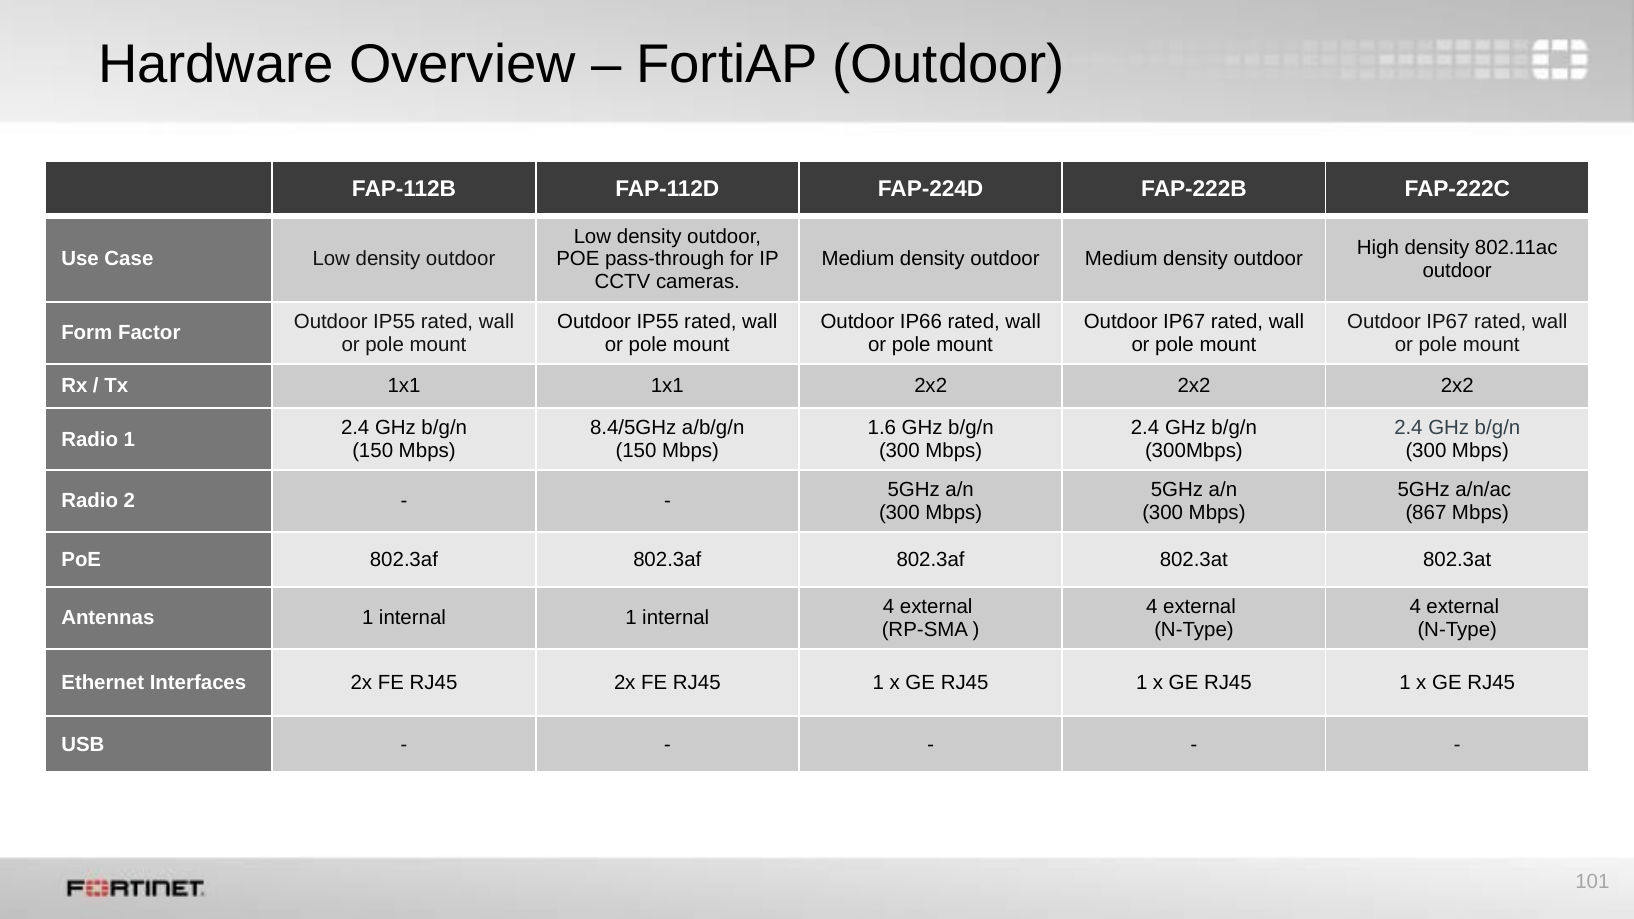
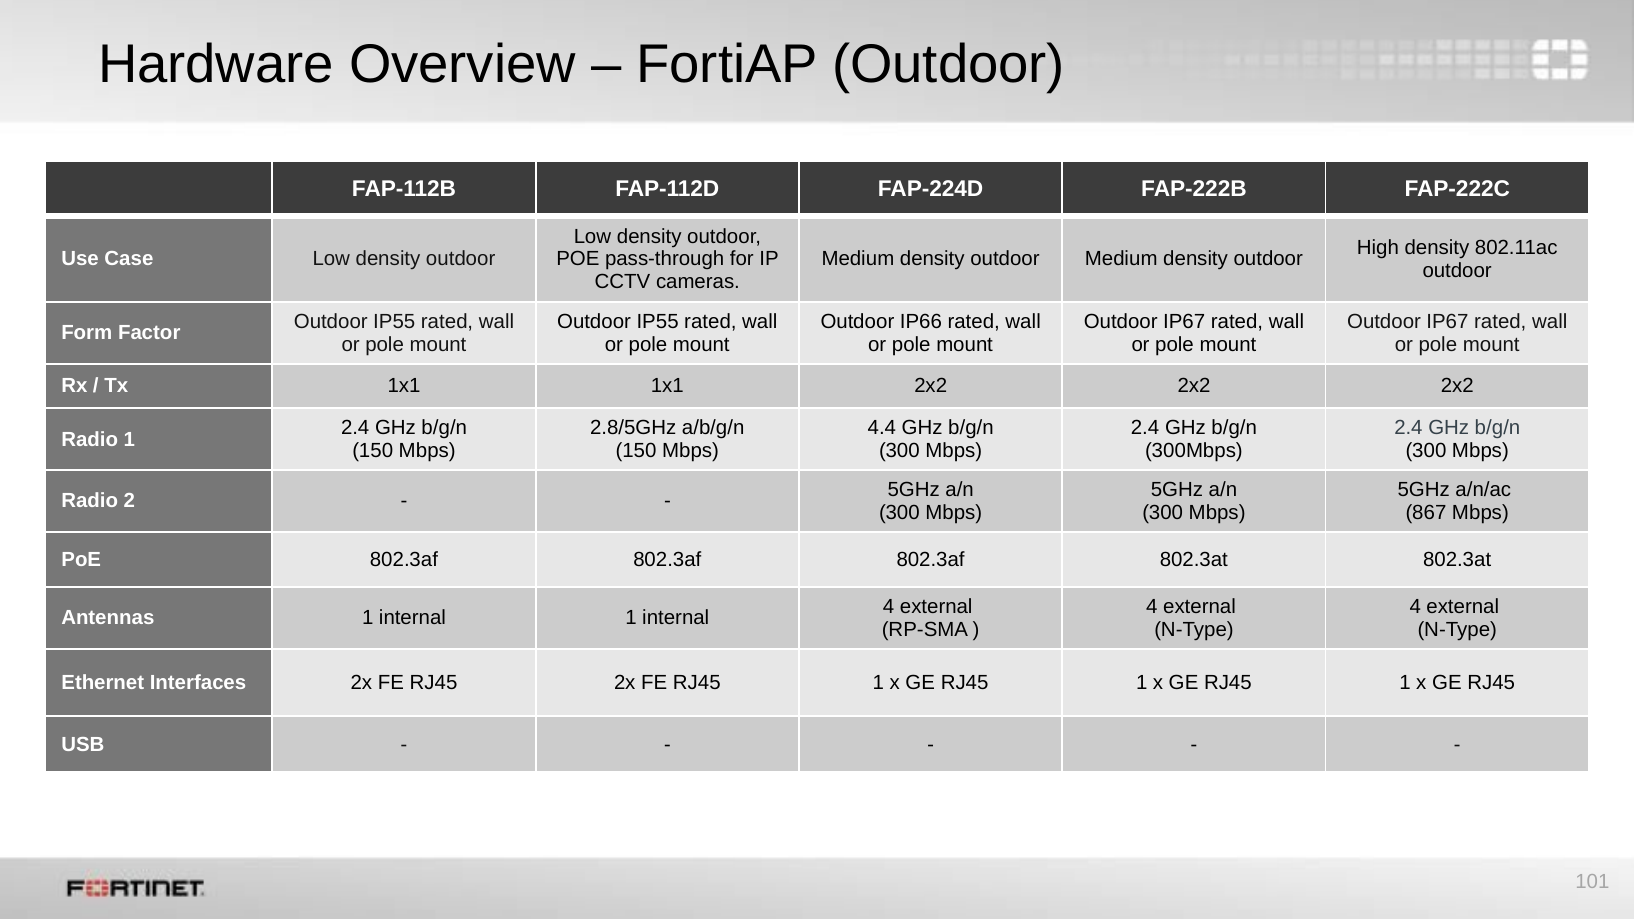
8.4/5GHz: 8.4/5GHz -> 2.8/5GHz (633, 428)
1.6: 1.6 -> 4.4 (882, 428)
